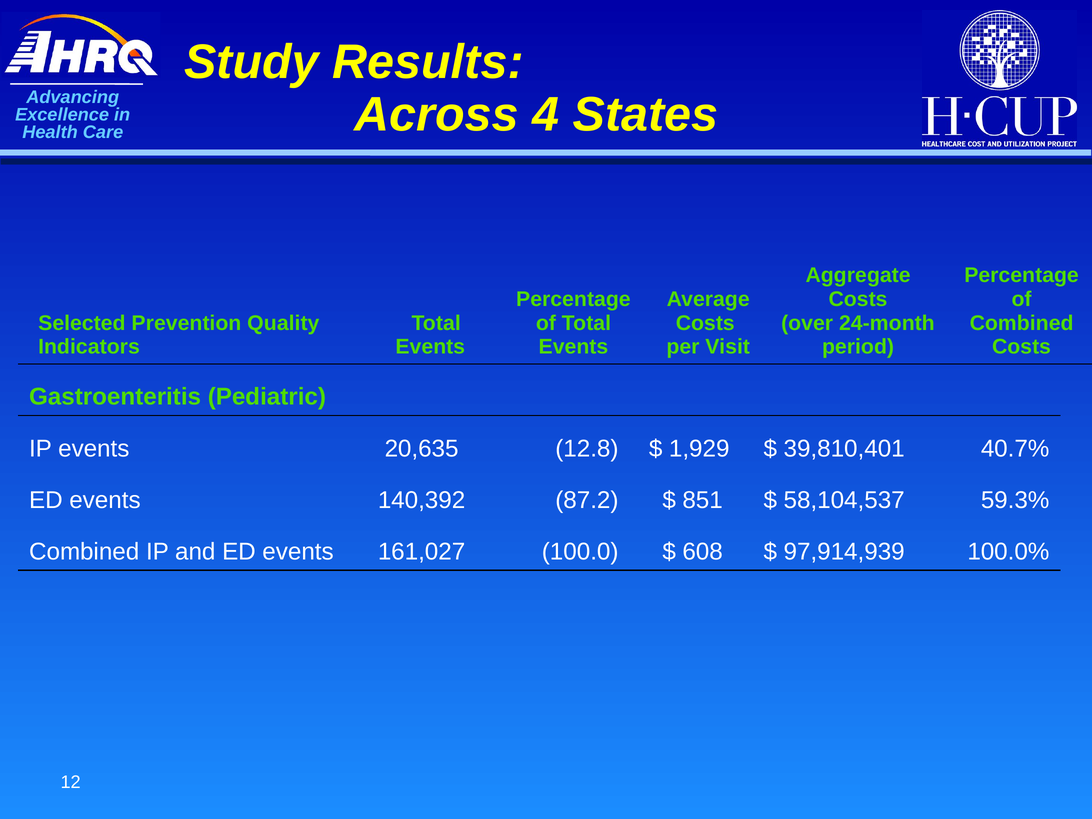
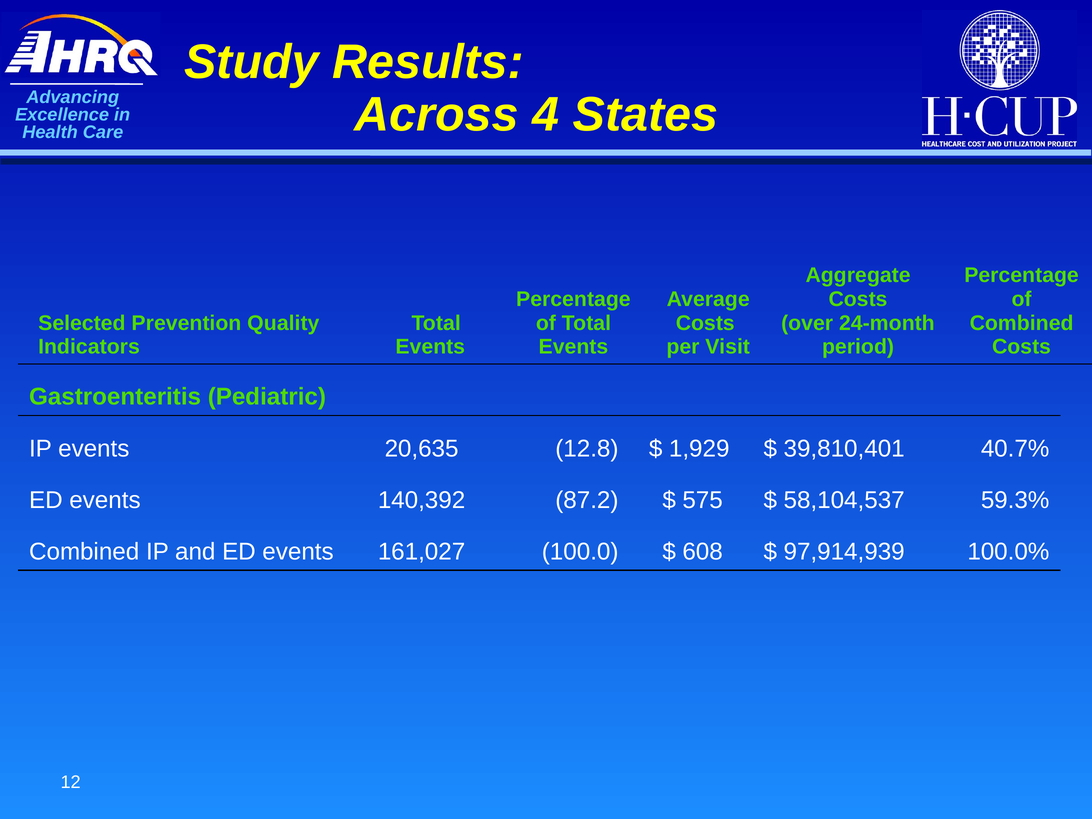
851: 851 -> 575 (703, 500)
